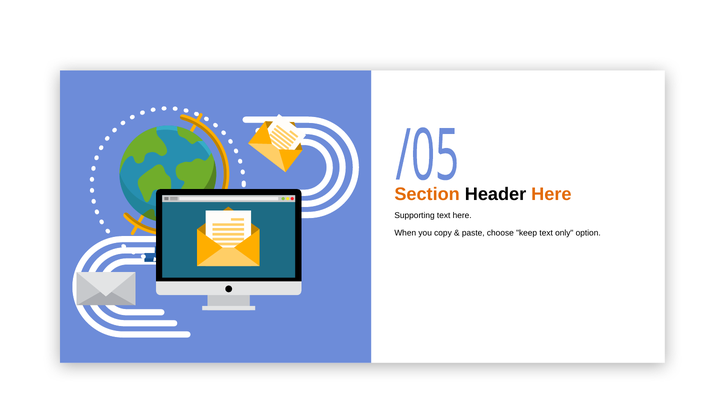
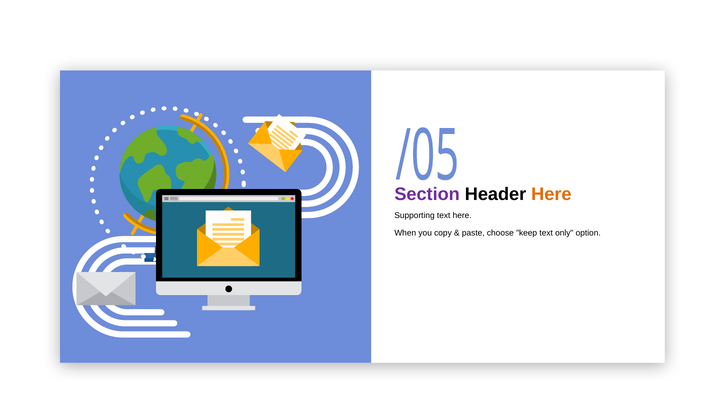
Section colour: orange -> purple (427, 194)
